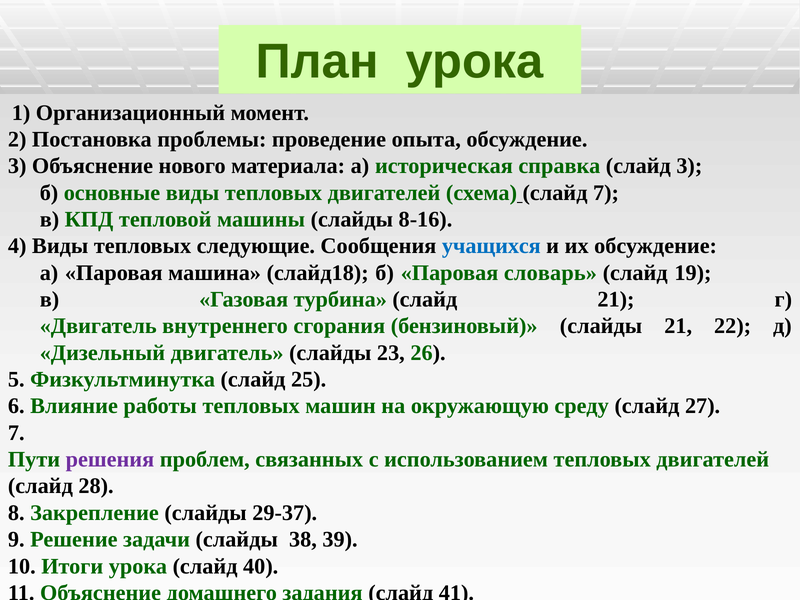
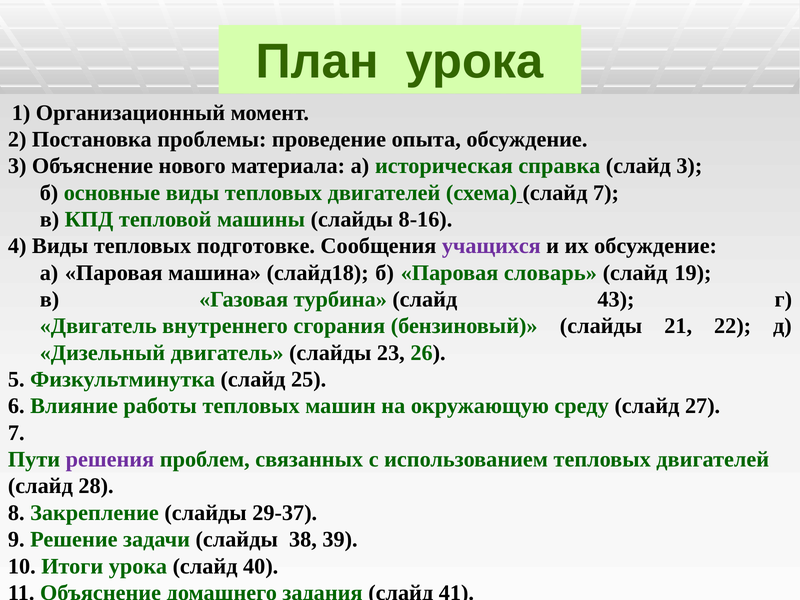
следующие: следующие -> подготовке (256, 246)
учащихся colour: blue -> purple (491, 246)
слайд 21: 21 -> 43 (616, 299)
